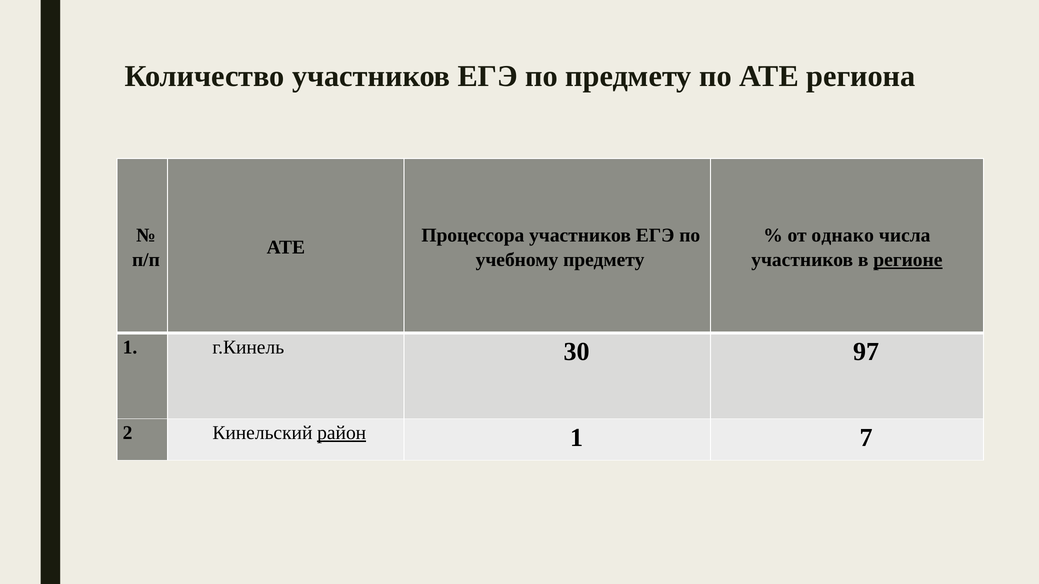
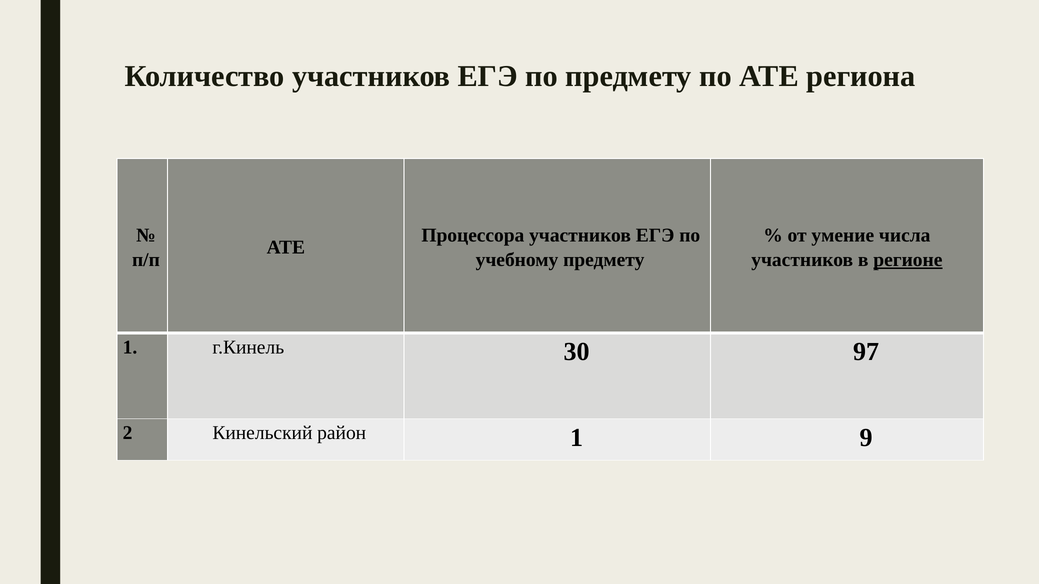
однако: однако -> умение (843, 235)
район underline: present -> none (342, 433)
7: 7 -> 9 (866, 438)
